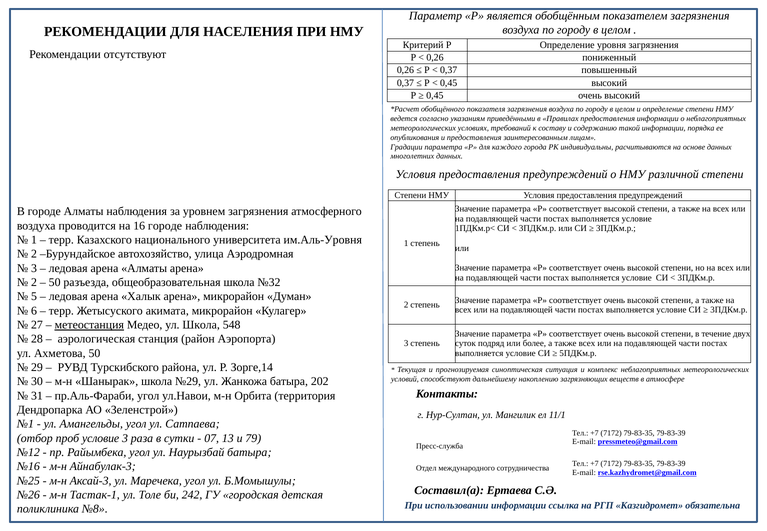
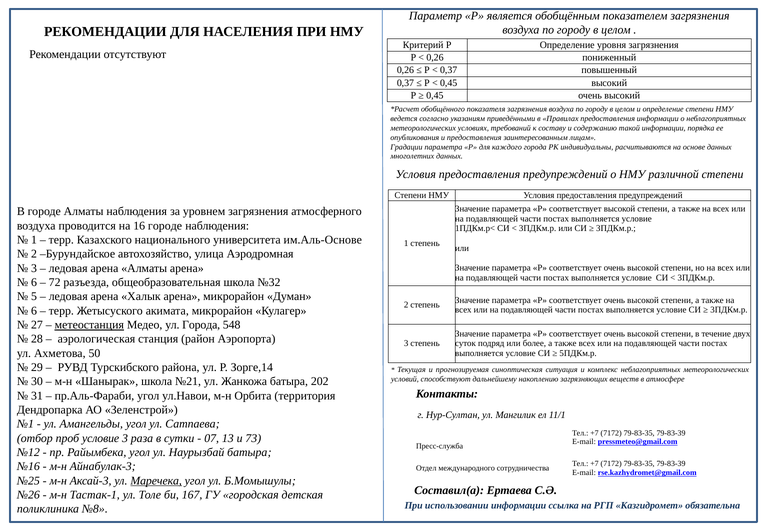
им.Аль-Уровня: им.Аль-Уровня -> им.Аль-Основе (323, 240)
2: 2 -> 6 (34, 282)
50: 50 -> 72 (55, 282)
ул Школа: Школа -> Города (201, 325)
№29: №29 -> №21 (188, 381)
79: 79 -> 73 (253, 438)
Маречека underline: none -> present (156, 481)
242: 242 -> 167 (192, 495)
